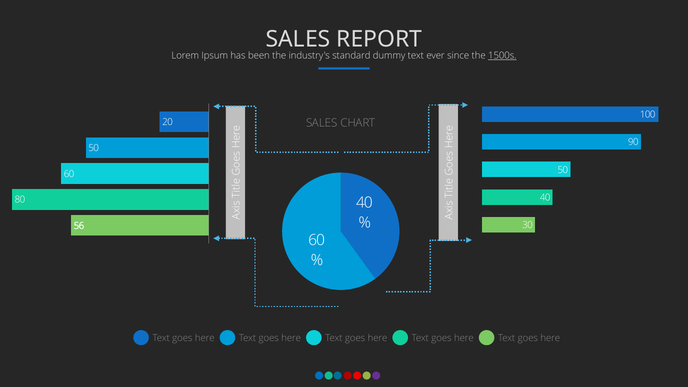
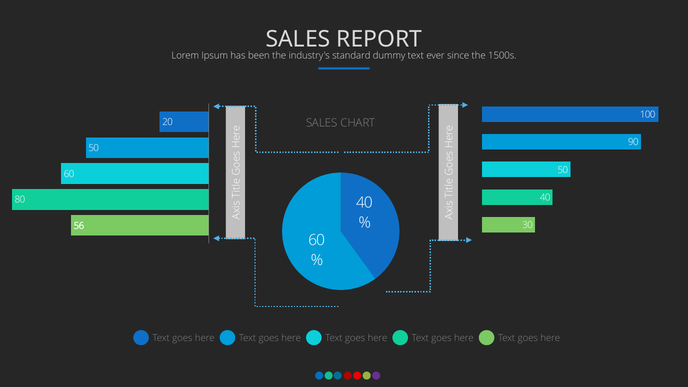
1500s underline: present -> none (502, 56)
